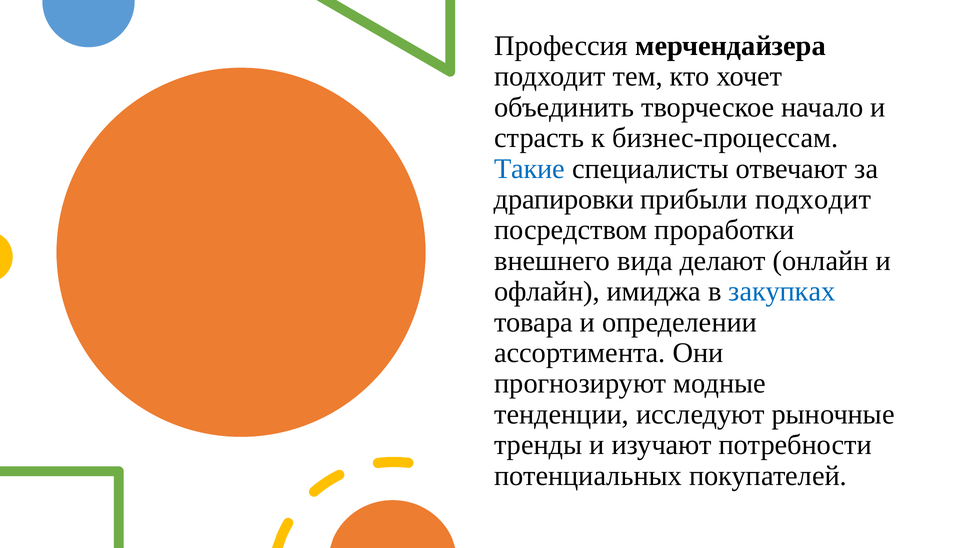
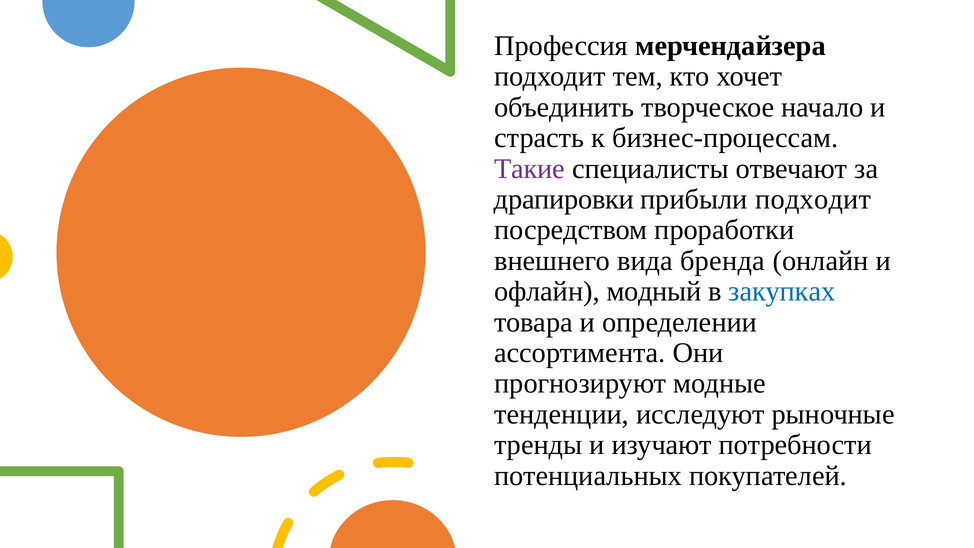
Такие colour: blue -> purple (530, 169)
делают: делают -> бренда (723, 261)
имиджа: имиджа -> модный (654, 291)
